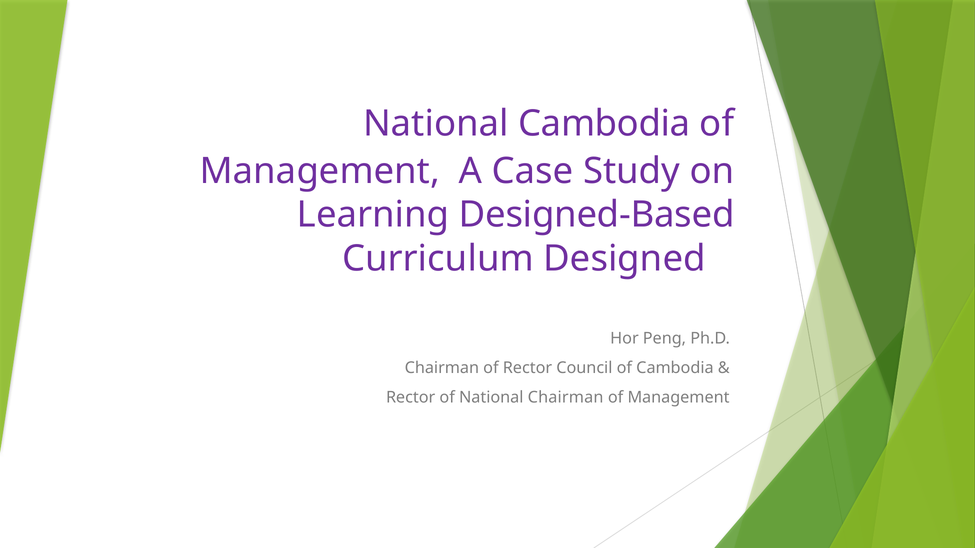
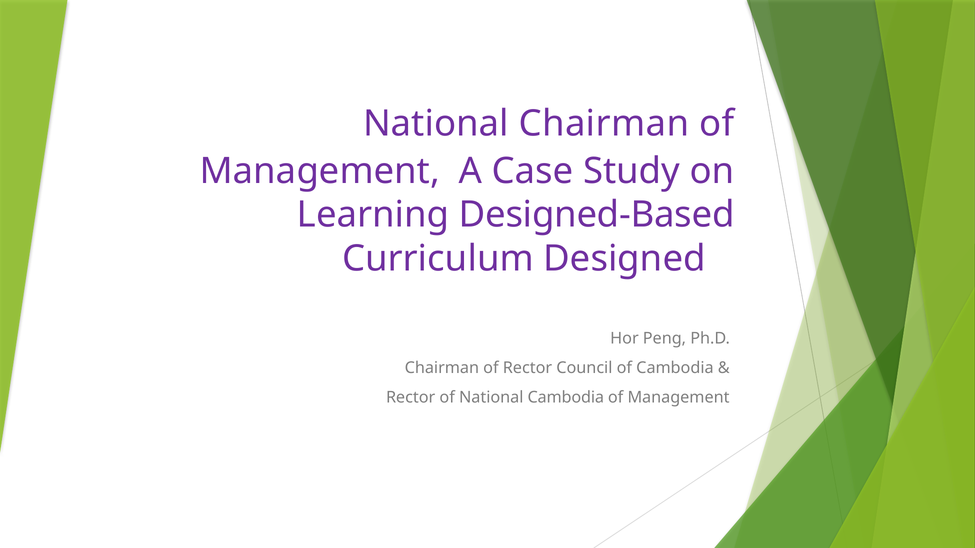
National Cambodia: Cambodia -> Chairman (604, 124)
National Chairman: Chairman -> Cambodia (566, 398)
